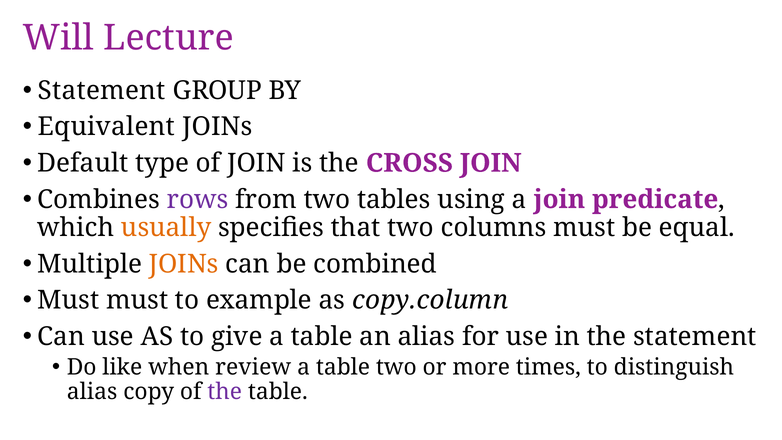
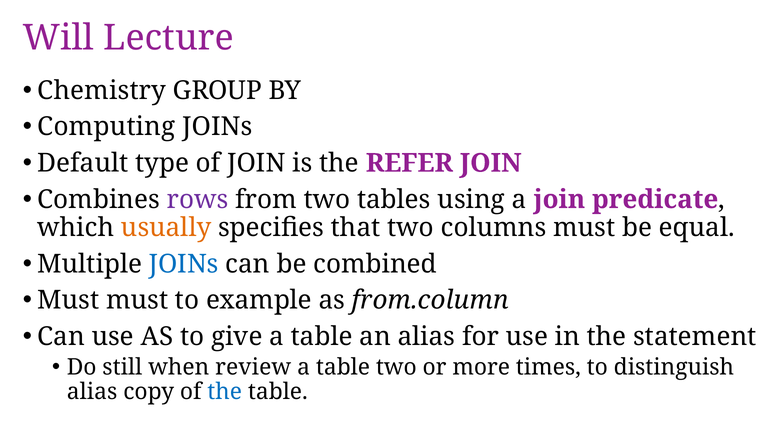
Statement: Statement -> Chemistry (102, 90)
Equivalent: Equivalent -> Computing (106, 127)
CROSS: CROSS -> REFER (409, 163)
JOINs colour: orange -> blue (184, 264)
copy.column: copy.column -> from.column (430, 300)
like: like -> still (122, 367)
the colour: purple -> blue (225, 392)
